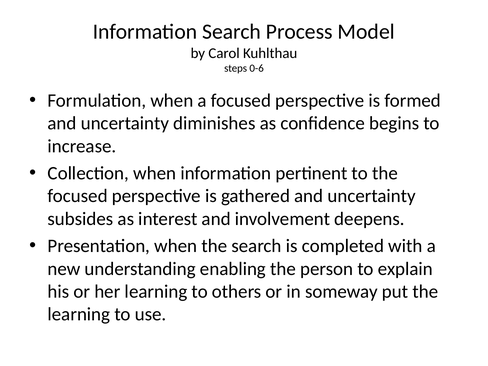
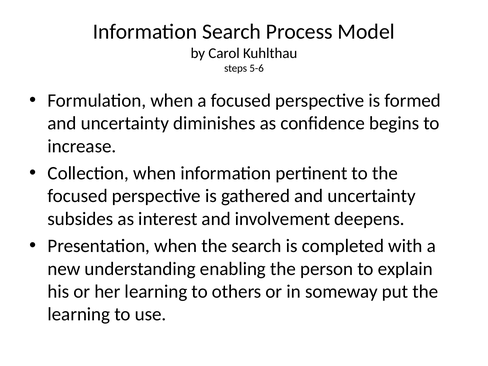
0-6: 0-6 -> 5-6 (257, 68)
